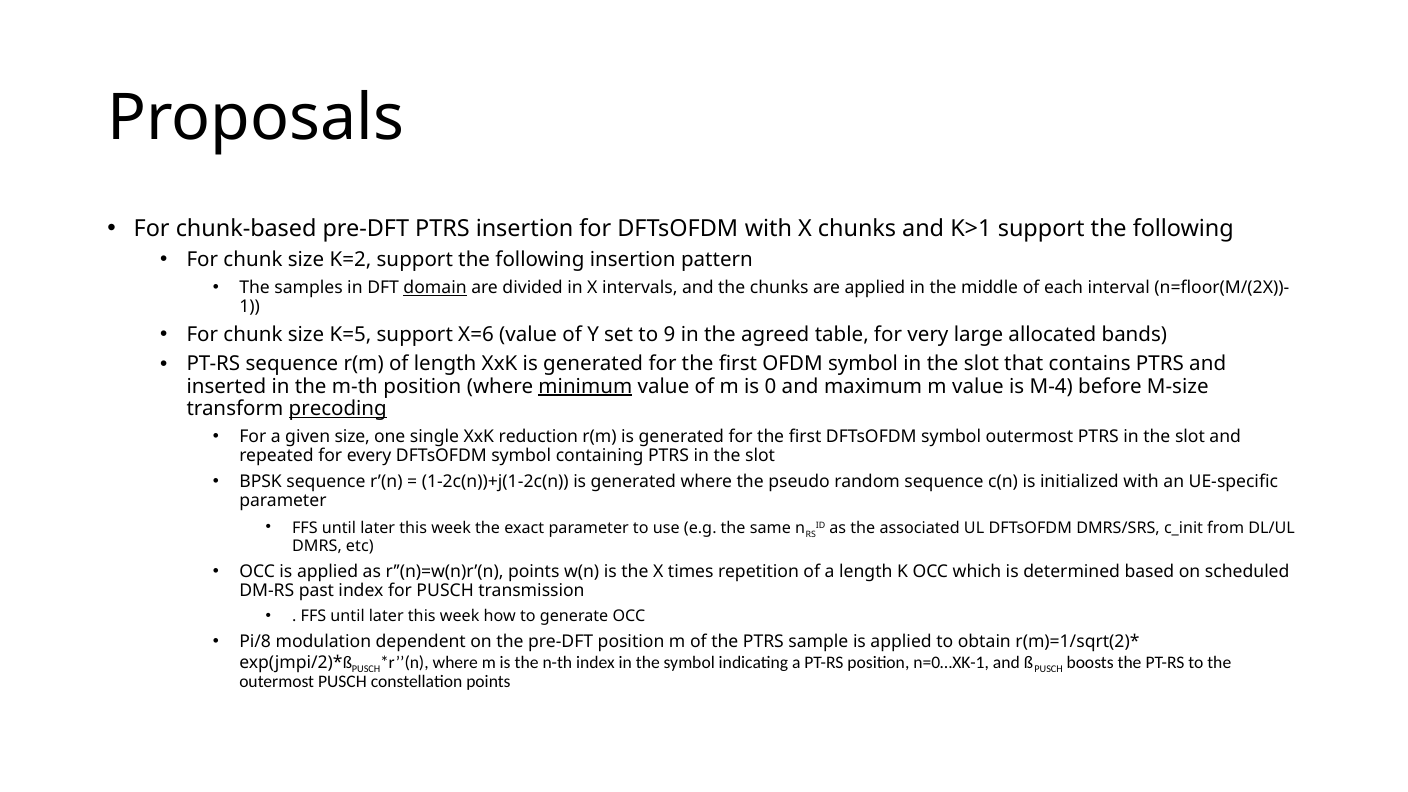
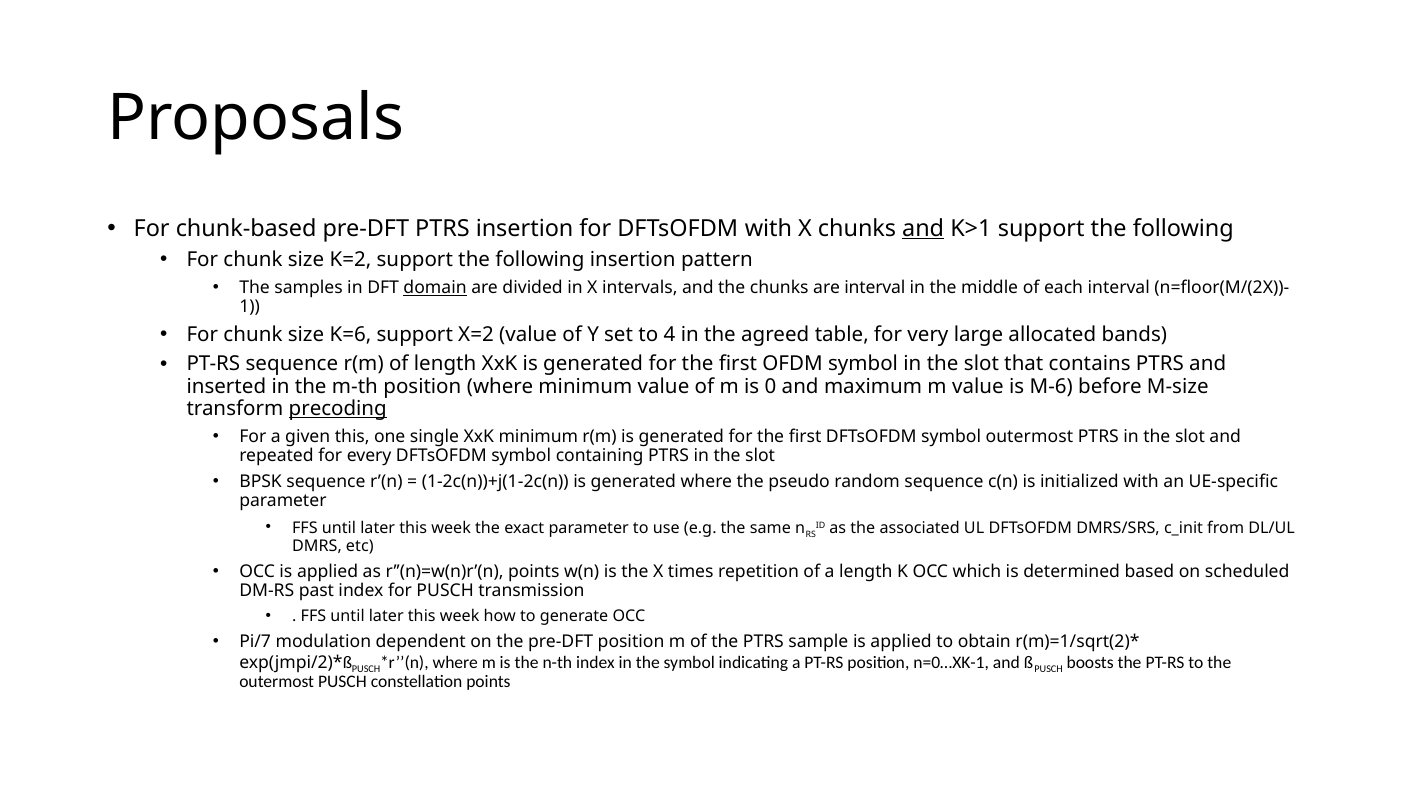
and underline: none -> present (923, 229)
are applied: applied -> interval (875, 288)
K=5: K=5 -> K=6 (350, 335)
X=6: X=6 -> X=2 (476, 335)
9: 9 -> 4 (670, 335)
minimum underline: present -> none (585, 386)
M-4: M-4 -> M-6 (1051, 386)
given size: size -> this (352, 436)
XxK reduction: reduction -> minimum (538, 436)
Pi/8: Pi/8 -> Pi/7 (255, 641)
